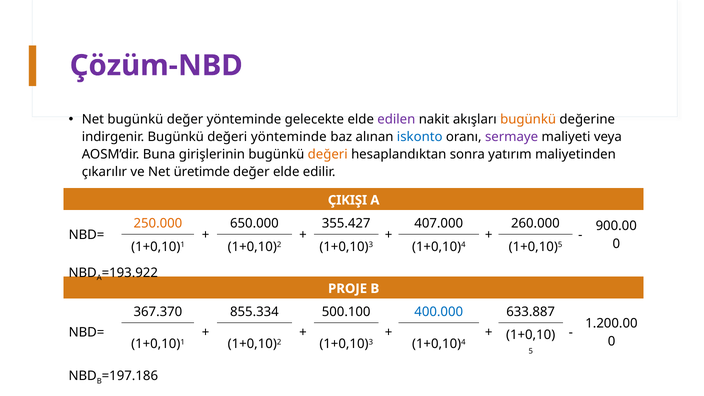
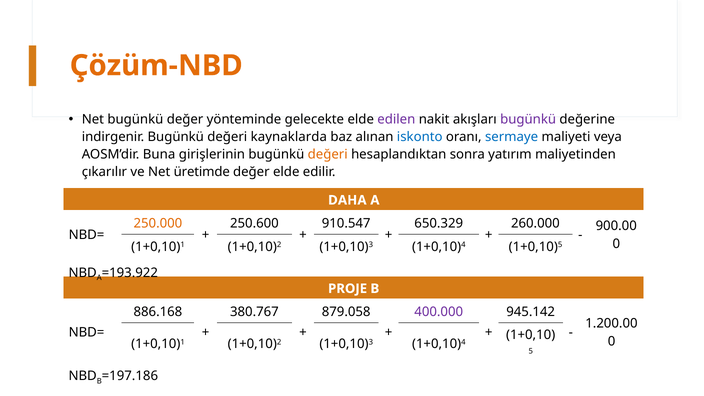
Çözüm-NBD colour: purple -> orange (156, 66)
bugünkü colour: orange -> purple (528, 120)
değeri yönteminde: yönteminde -> kaynaklarda (289, 137)
sermaye colour: purple -> blue (512, 137)
ÇIKIŞI: ÇIKIŞI -> DAHA (347, 200)
650.000: 650.000 -> 250.600 (254, 223)
355.427: 355.427 -> 910.547 (346, 223)
407.000: 407.000 -> 650.329 (439, 223)
367.370: 367.370 -> 886.168 (158, 312)
855.334: 855.334 -> 380.767 (254, 312)
500.100: 500.100 -> 879.058 (346, 312)
400.000 colour: blue -> purple (439, 312)
633.887: 633.887 -> 945.142 (531, 312)
